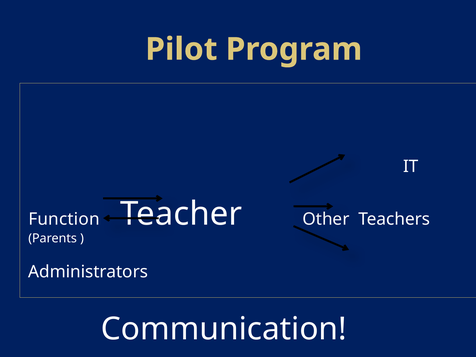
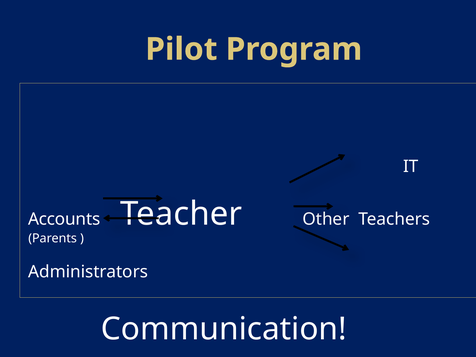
Function: Function -> Accounts (64, 219)
